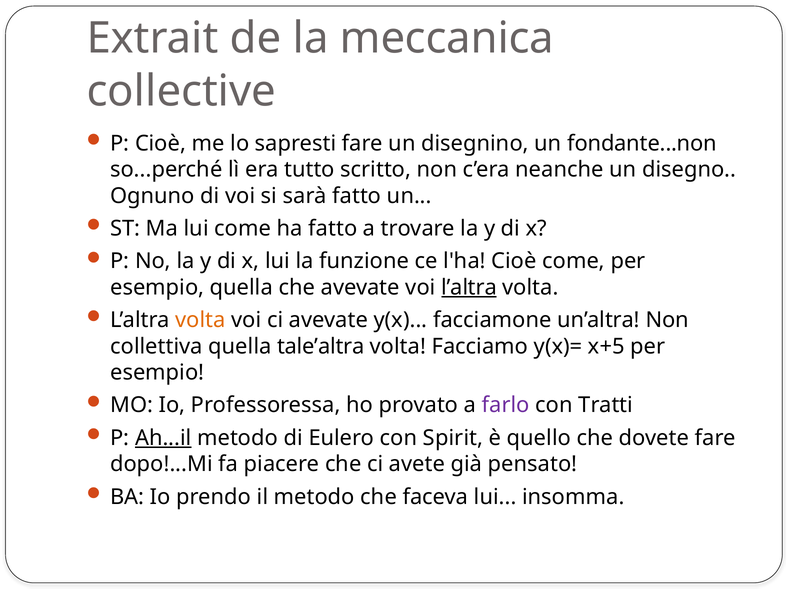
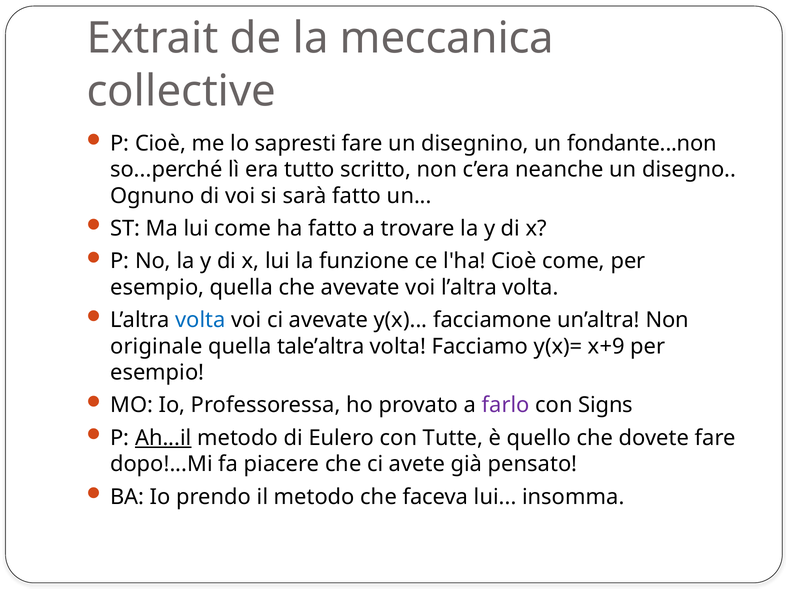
l’altra underline: present -> none (469, 287)
volta colour: orange -> blue (200, 320)
collettiva: collettiva -> originale (156, 346)
x+5: x+5 -> x+9 (606, 346)
Tratti: Tratti -> Signs (606, 405)
Spirit: Spirit -> Tutte (453, 438)
